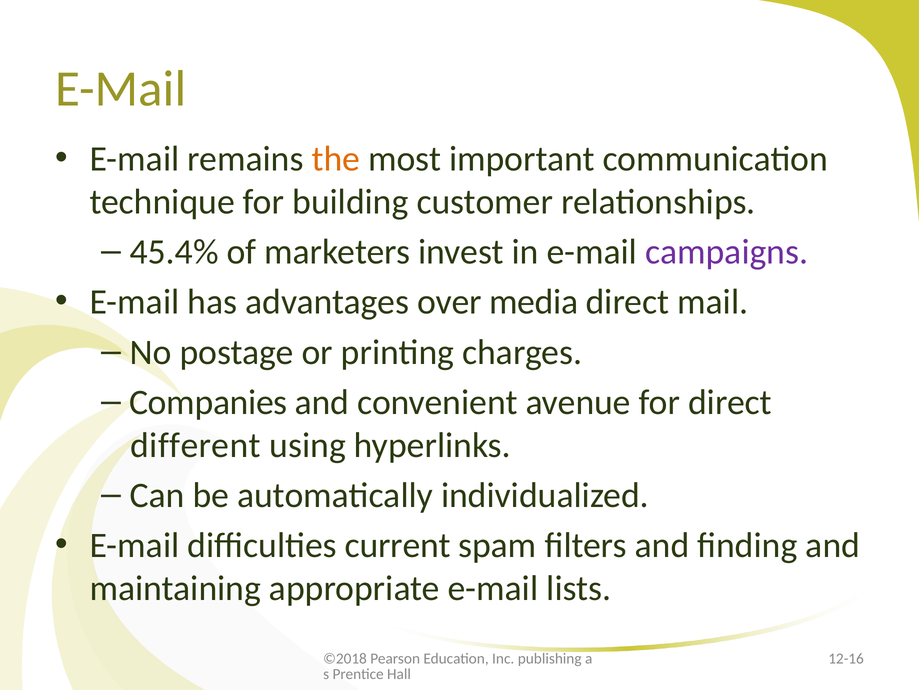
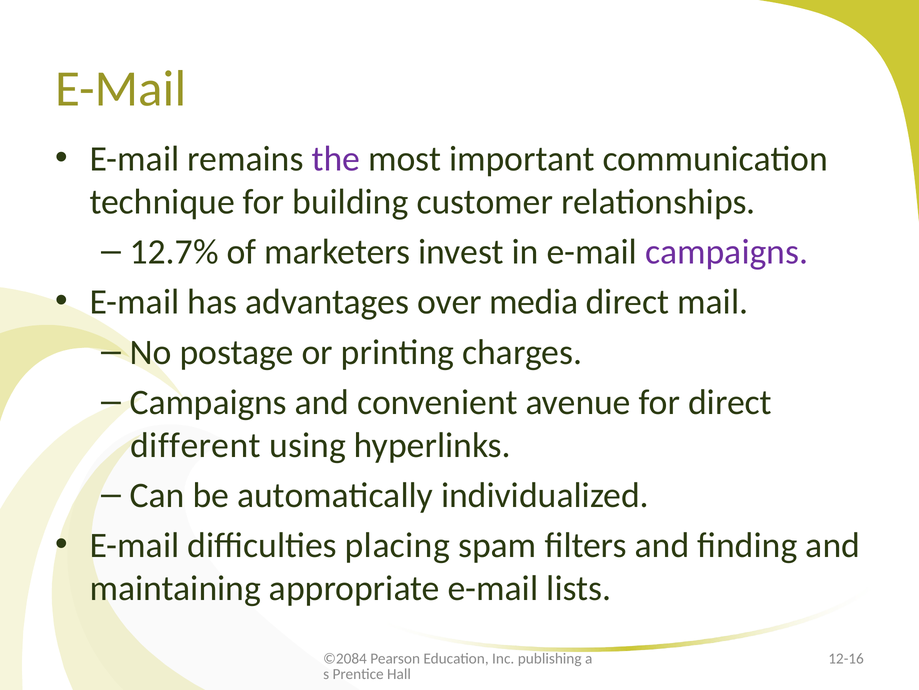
the colour: orange -> purple (336, 159)
45.4%: 45.4% -> 12.7% (174, 252)
Companies: Companies -> Campaigns (208, 402)
current: current -> placing (397, 545)
©2018: ©2018 -> ©2084 (345, 658)
